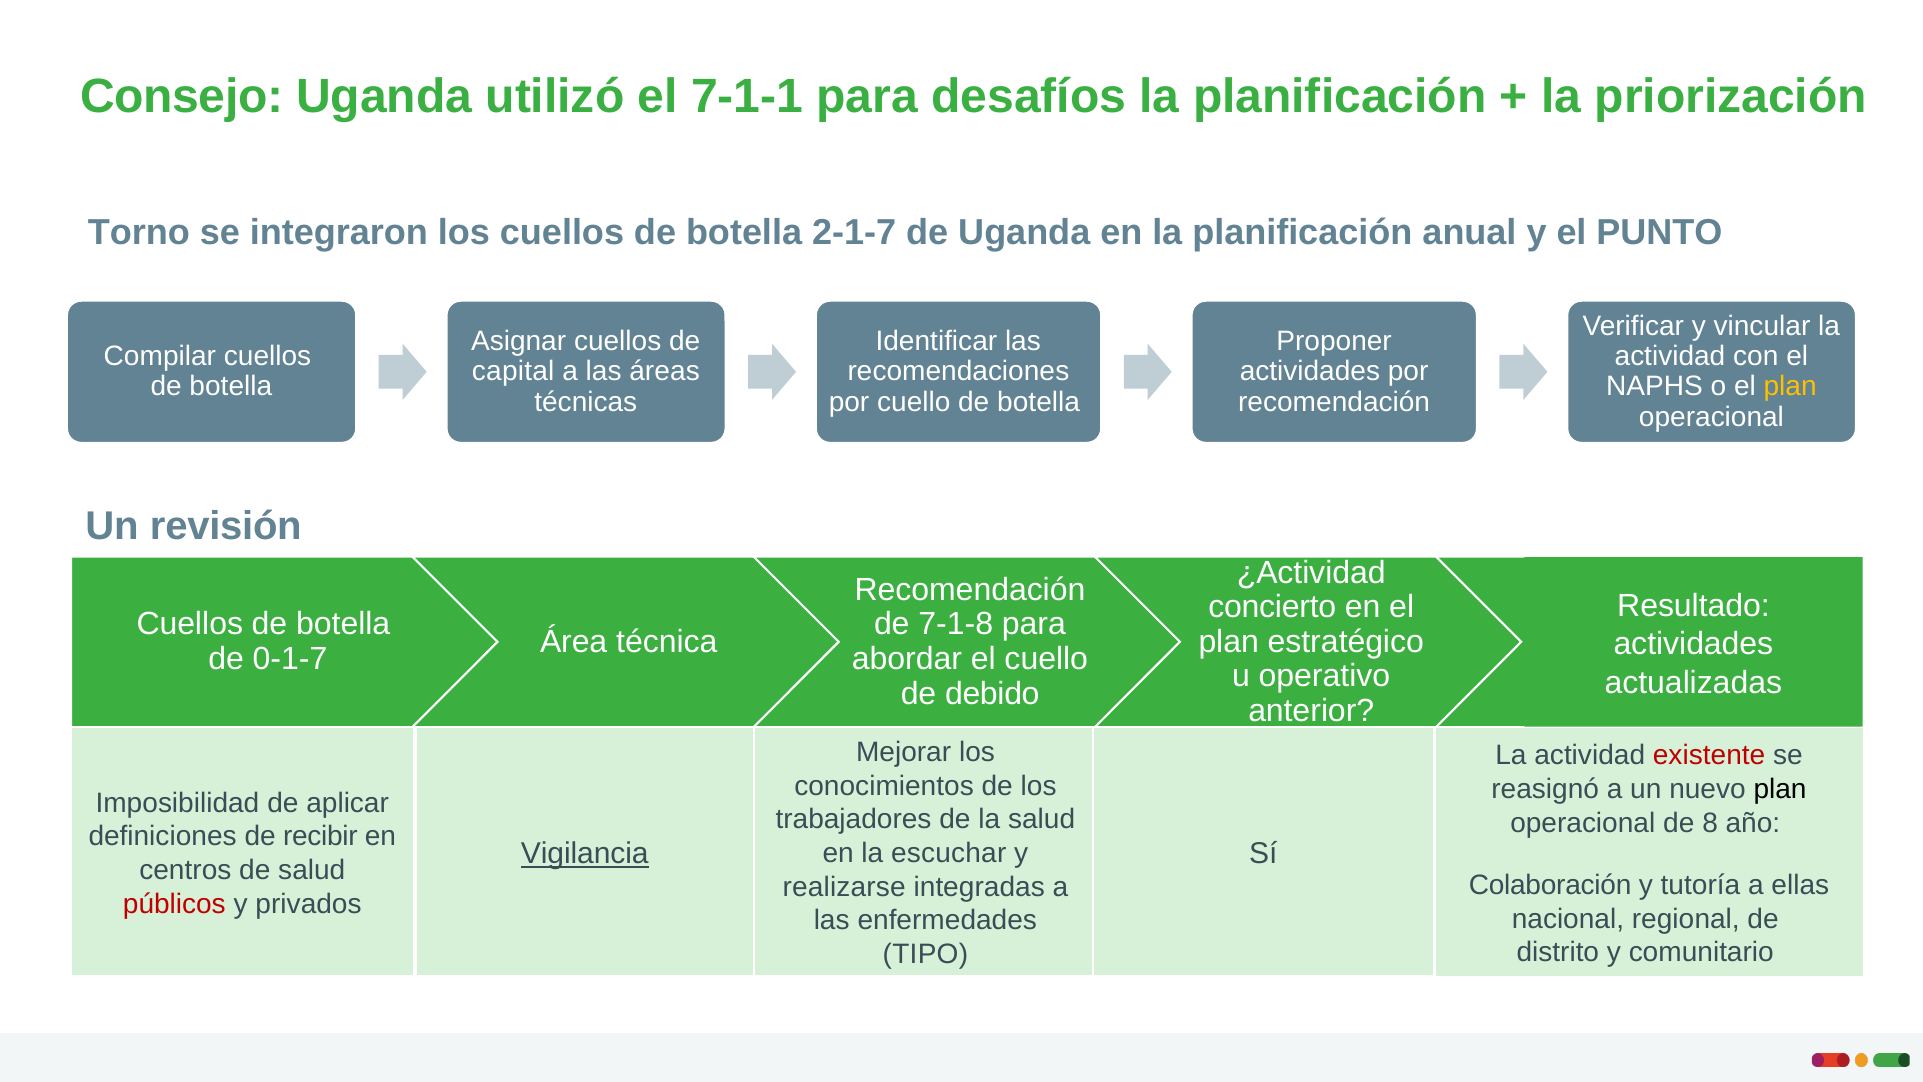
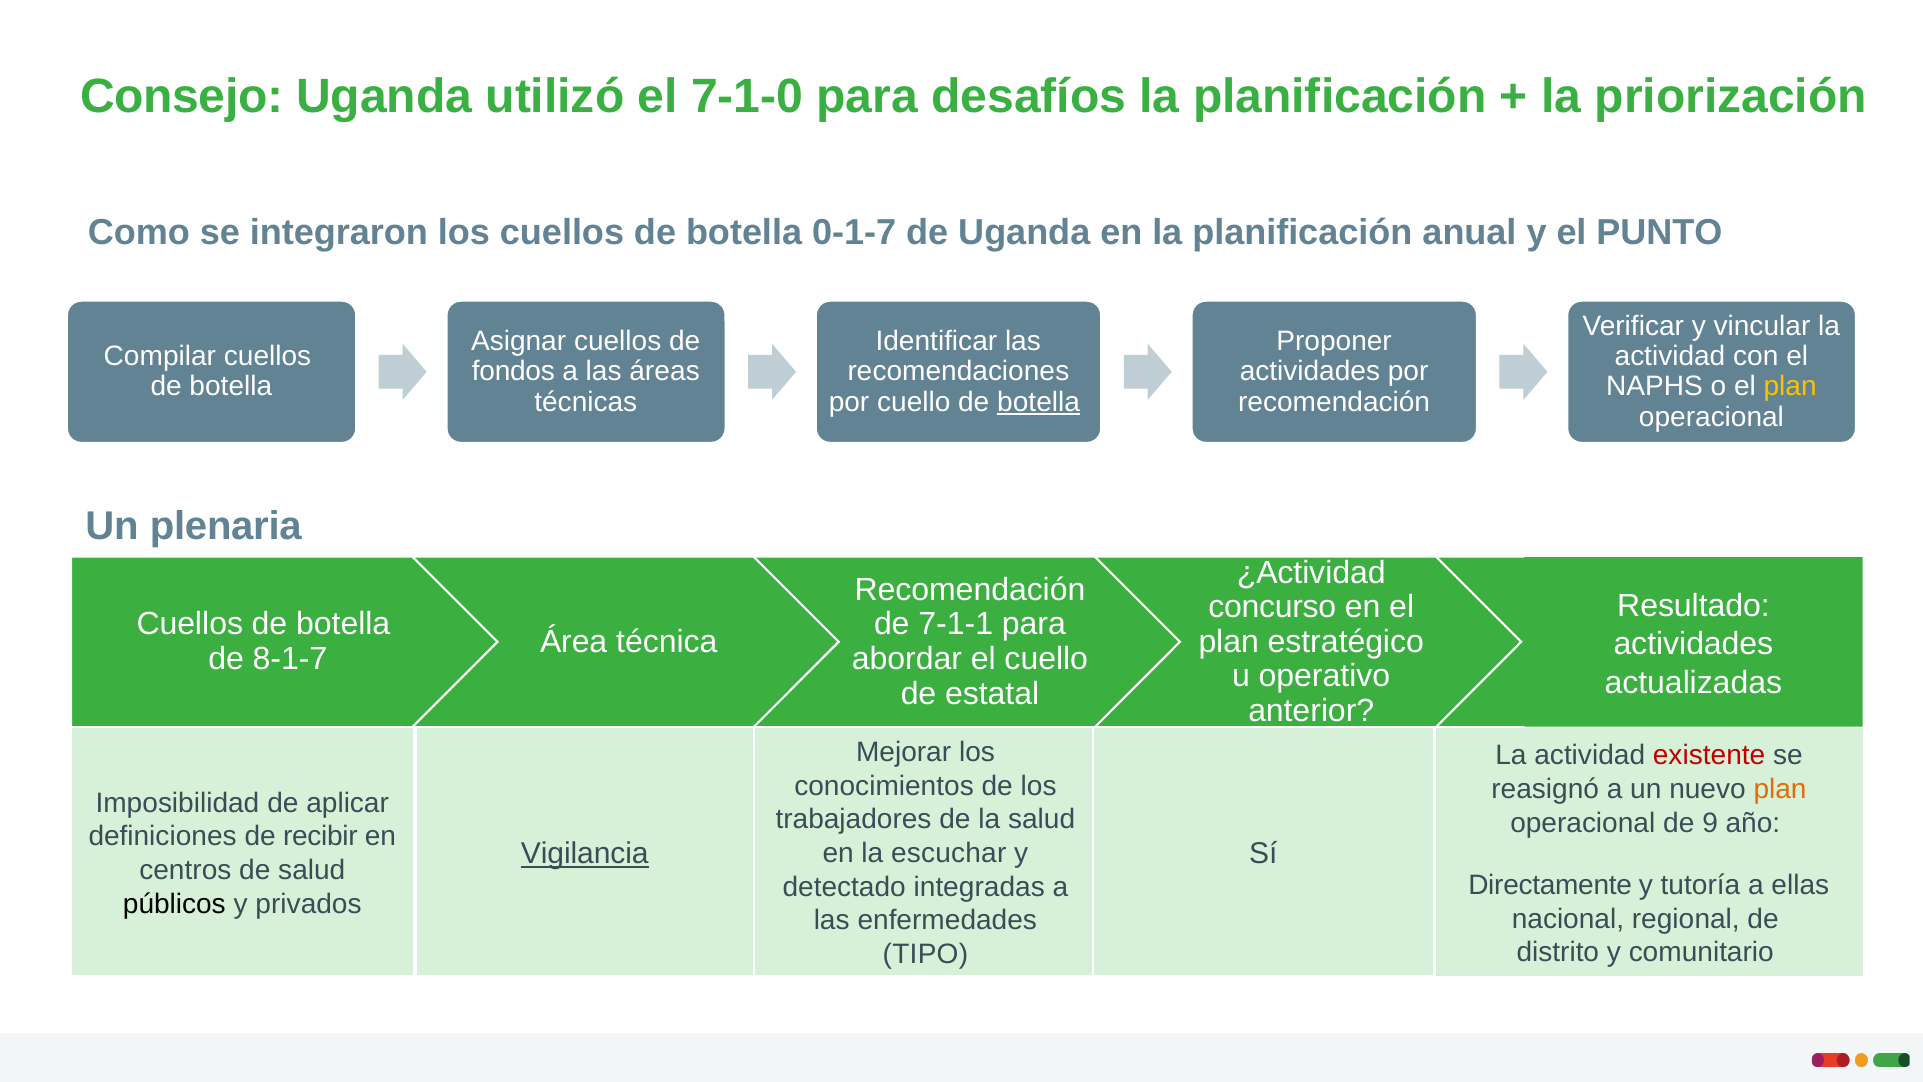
7-1-1: 7-1-1 -> 7-1-0 (747, 97)
Torno: Torno -> Como (139, 232)
2-1-7: 2-1-7 -> 0-1-7 (854, 232)
capital: capital -> fondos (513, 371)
botella underline: none -> present (1039, 402)
revisión: revisión -> plenaria (226, 526)
concierto: concierto -> concurso (1272, 607)
7-1-8: 7-1-8 -> 7-1-1 (956, 624)
0-1-7: 0-1-7 -> 8-1-7 (290, 659)
debido: debido -> estatal (992, 693)
plan colour: black -> orange (1780, 789)
8: 8 -> 9 (1710, 823)
Colaboración: Colaboración -> Directamente (1550, 885)
realizarse: realizarse -> detectado (844, 887)
públicos colour: red -> black (174, 904)
